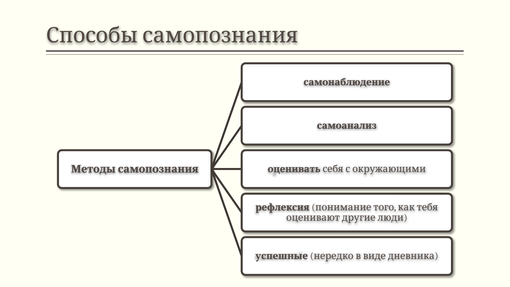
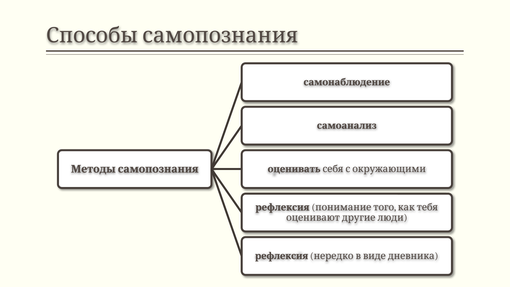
успешные: успешные -> рефлексия (282, 256)
